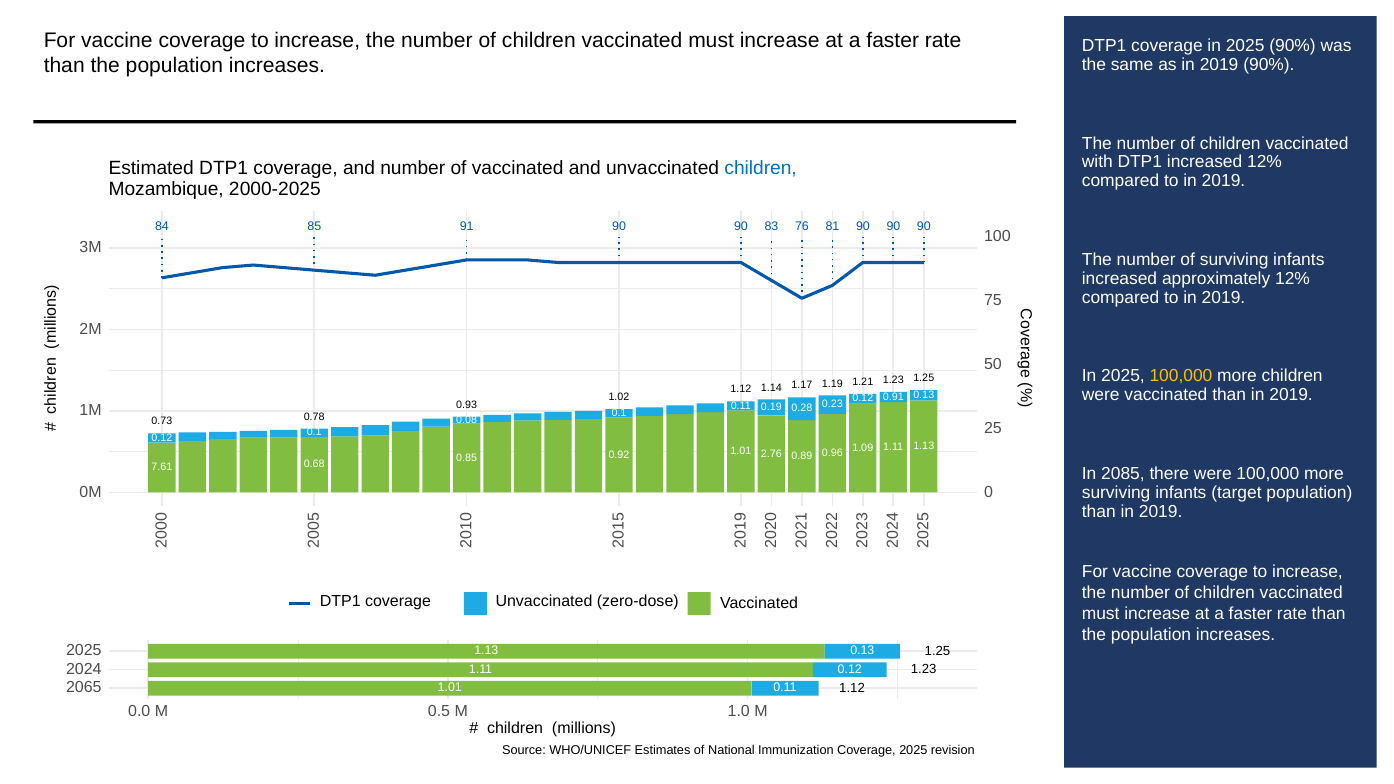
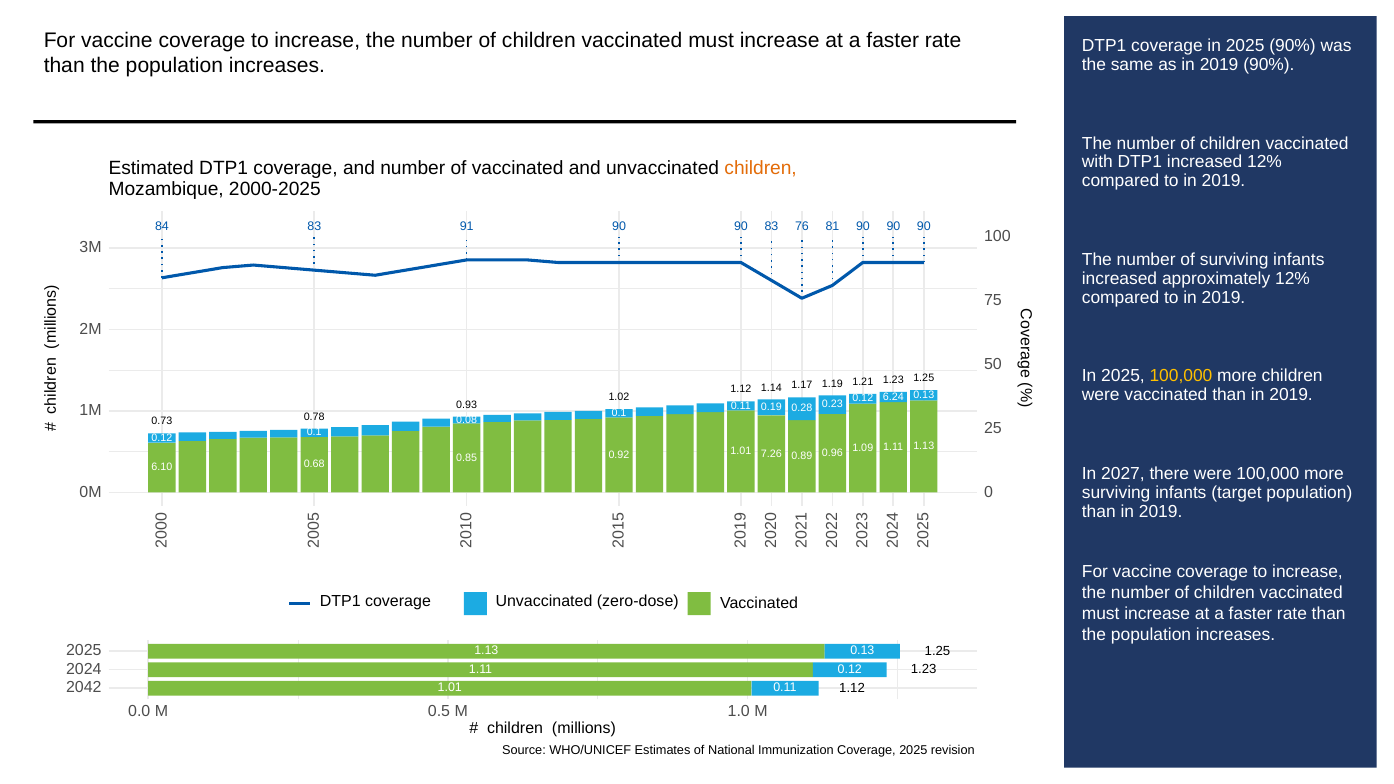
children colour: blue -> orange (761, 169)
84 85: 85 -> 83 (314, 227)
0.91: 0.91 -> 6.24 (893, 397)
2.76: 2.76 -> 7.26 (771, 454)
7.61: 7.61 -> 6.10 (162, 467)
2085: 2085 -> 2027 (1123, 474)
2065: 2065 -> 2042 (84, 688)
